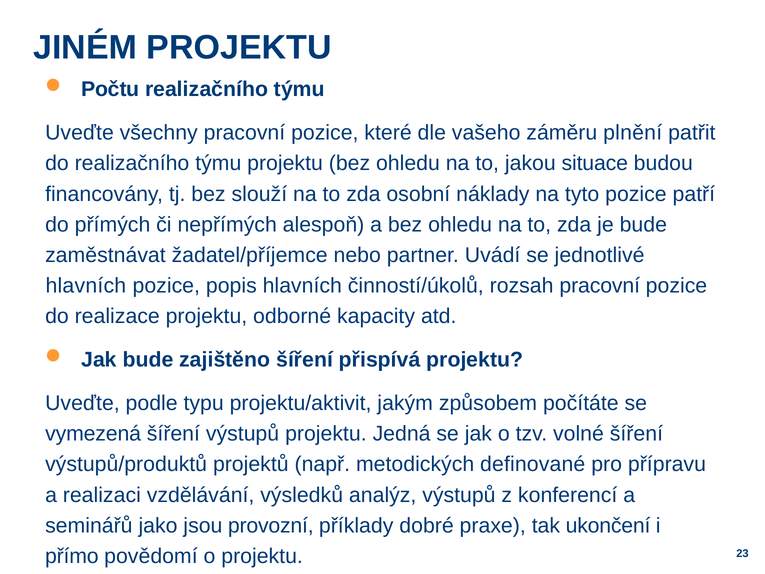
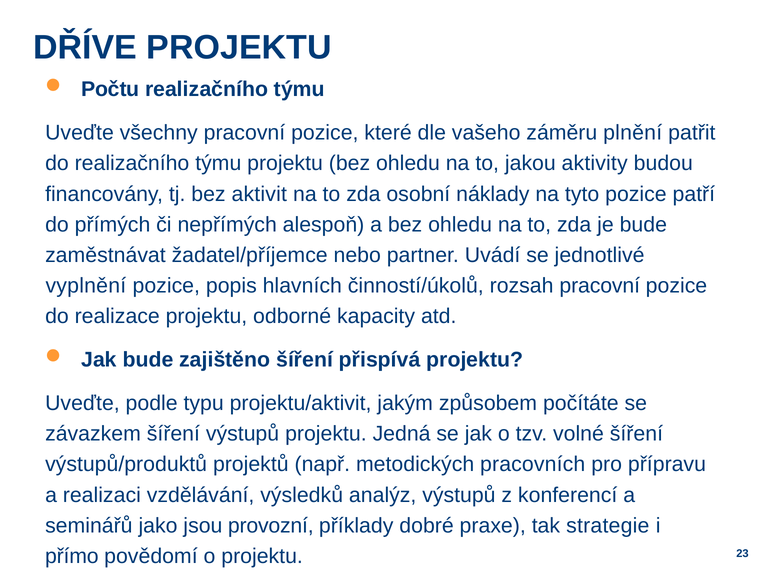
JINÉM: JINÉM -> DŘÍVE (85, 48)
situace: situace -> aktivity (595, 163)
slouží: slouží -> aktivit (259, 194)
hlavních: hlavních -> vyplnění (86, 286)
vymezená: vymezená -> závazkem (93, 434)
definované: definované -> pracovních (533, 464)
ukončení: ukončení -> strategie (608, 525)
